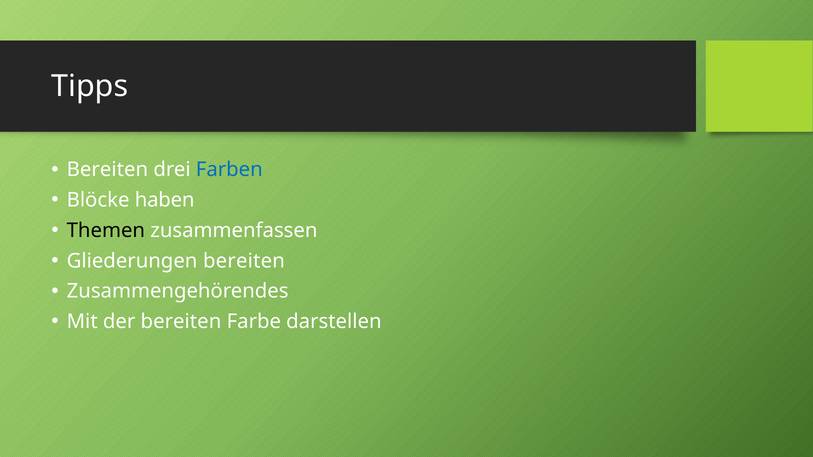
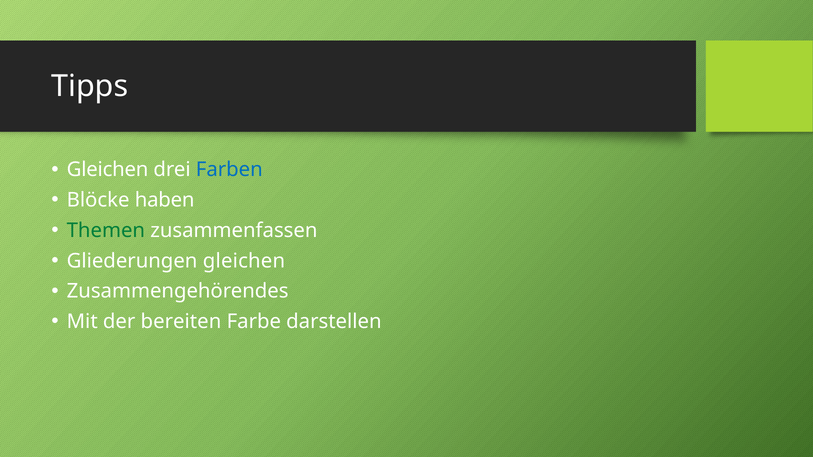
Bereiten: Bereiten -> Gleichen (108, 170)
Themen colour: black -> green (106, 231)
Gliederungen bereiten: bereiten -> gleichen (244, 261)
